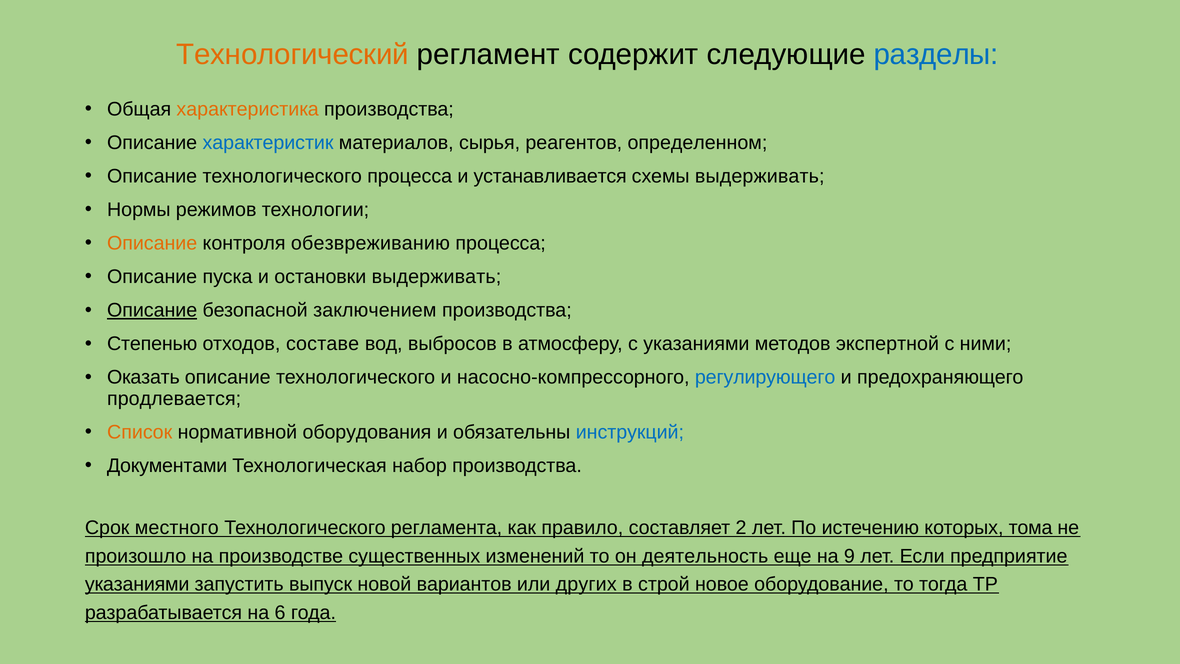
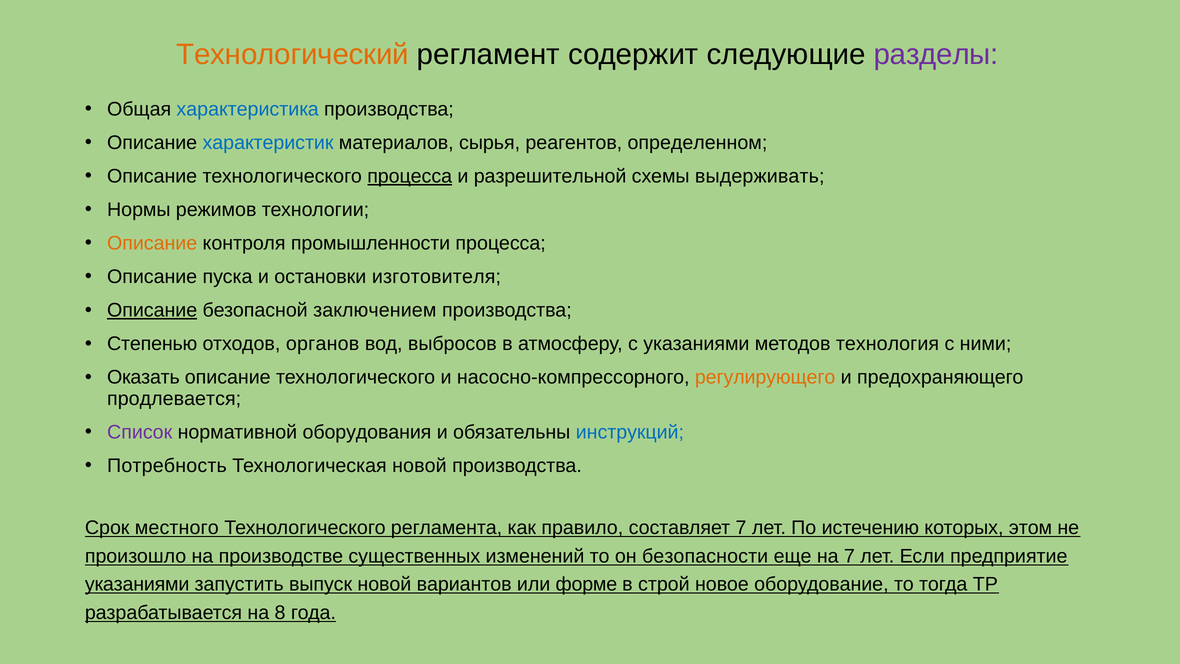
разделы colour: blue -> purple (936, 55)
характеристика colour: orange -> blue (248, 109)
процесса underline: none -> present (410, 176)
устанавливается: устанавливается -> разрешительной (550, 176)
обезвреживанию: обезвреживанию -> промышленности (371, 243)
остановки выдерживать: выдерживать -> изготовителя (436, 277)
составе: составе -> органов (323, 344)
экспертной: экспертной -> технология (887, 344)
регулирующего colour: blue -> orange (765, 377)
Список colour: orange -> purple (140, 432)
Документами: Документами -> Потребность (167, 466)
Технологическая набор: набор -> новой (419, 466)
составляет 2: 2 -> 7 (741, 528)
тома: тома -> этом (1030, 528)
деятельность: деятельность -> безопасности (705, 556)
на 9: 9 -> 7 (849, 556)
других: других -> форме (586, 584)
6: 6 -> 8 (280, 613)
